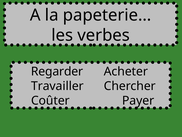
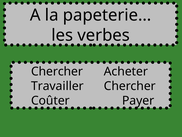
Regarder: Regarder -> Chercher (57, 71)
